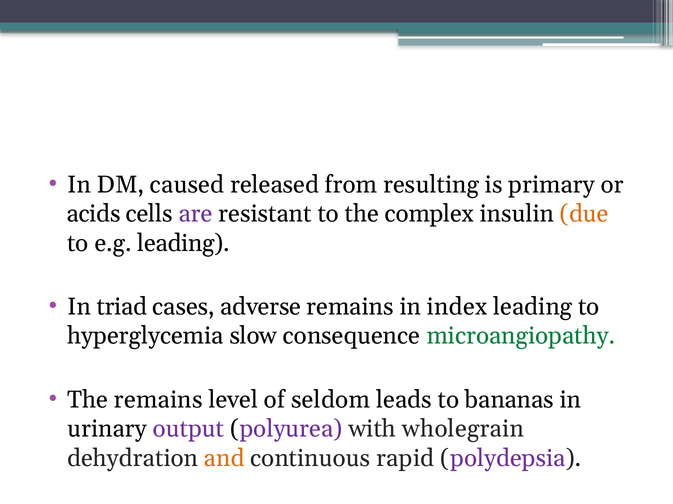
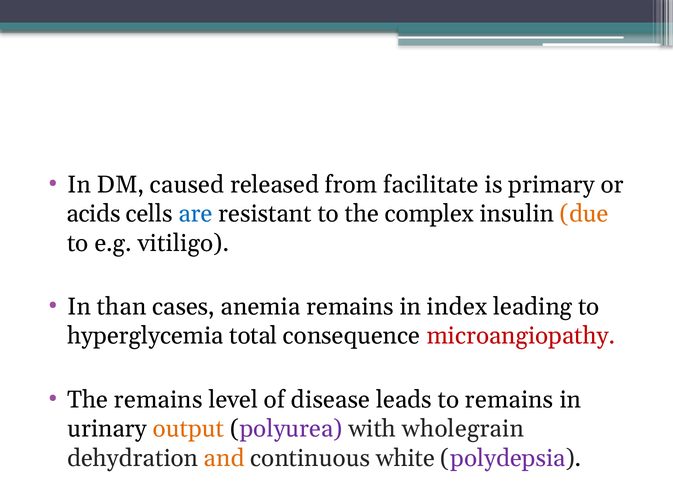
resulting: resulting -> facilitate (431, 185)
are colour: purple -> blue (196, 214)
e.g leading: leading -> vitiligo (183, 243)
triad: triad -> than (122, 307)
adverse: adverse -> anemia (261, 307)
slow: slow -> total (253, 336)
microangiopathy colour: green -> red (521, 336)
seldom: seldom -> disease (331, 400)
to bananas: bananas -> remains (509, 400)
output colour: purple -> orange (188, 430)
rapid: rapid -> white (405, 459)
